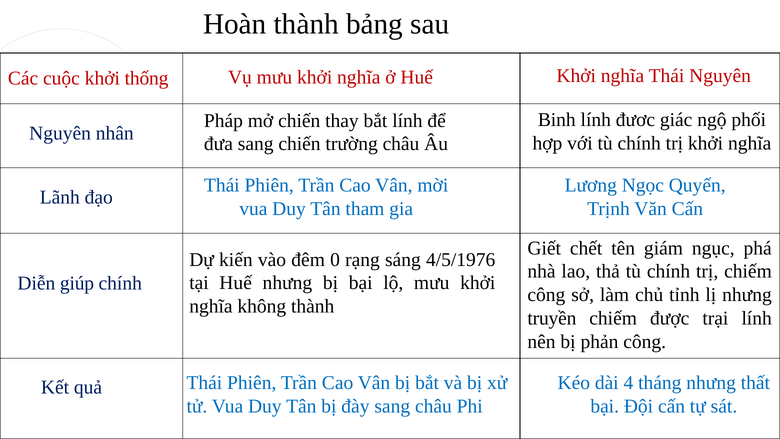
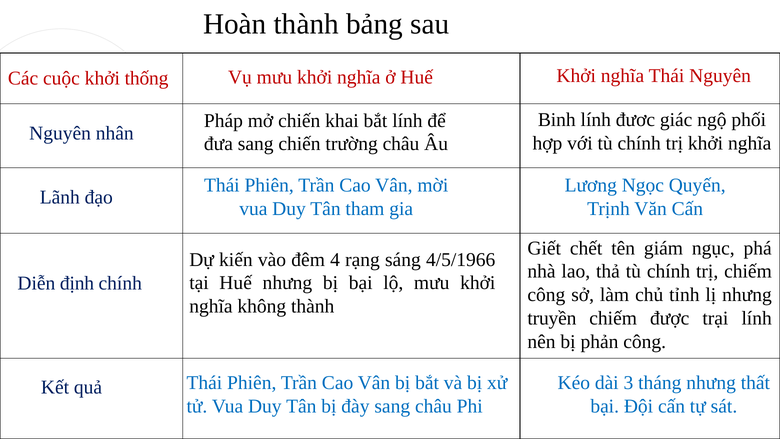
thay: thay -> khai (342, 121)
0: 0 -> 4 (335, 259)
4/5/1976: 4/5/1976 -> 4/5/1966 (461, 259)
giúp: giúp -> định (77, 283)
4: 4 -> 3 (628, 383)
